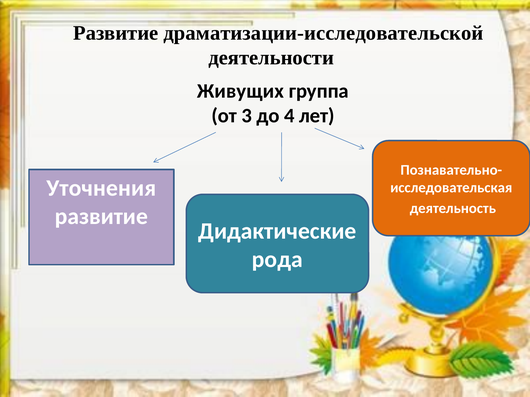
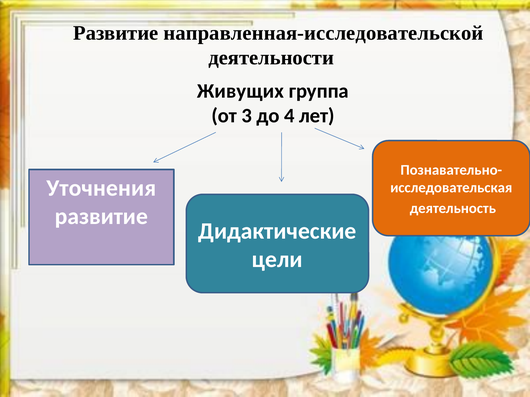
драматизации-исследовательской: драматизации-исследовательской -> направленная-исследовательской (323, 33)
рода: рода -> цели (277, 260)
